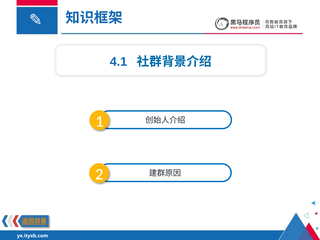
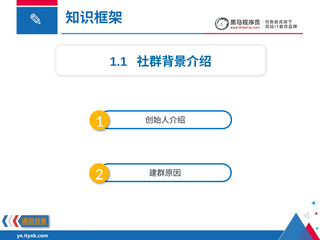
4.1: 4.1 -> 1.1 (118, 62)
